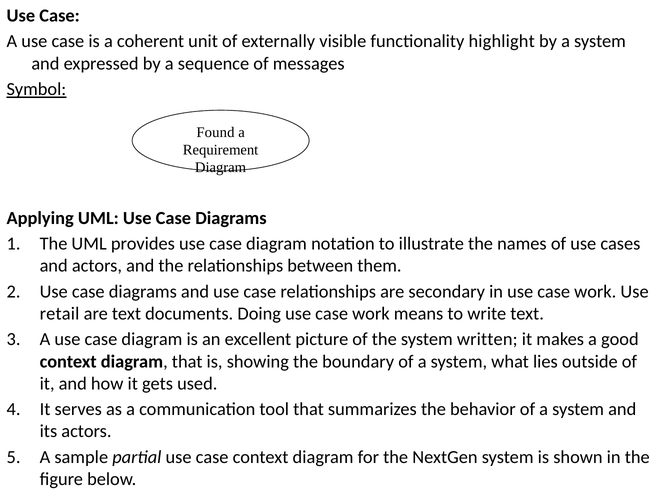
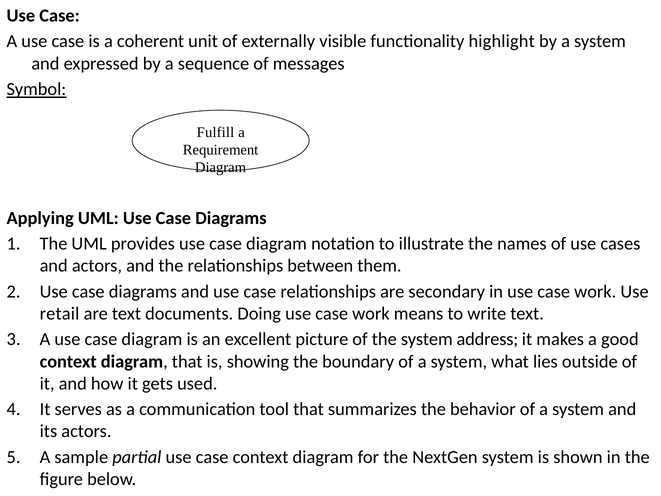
Found: Found -> Fulfill (215, 132)
written: written -> address (487, 339)
